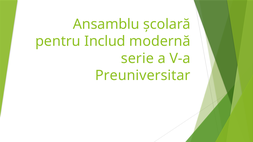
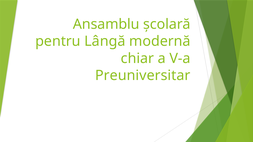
Includ: Includ -> Lângă (105, 41)
serie: serie -> chiar (137, 58)
